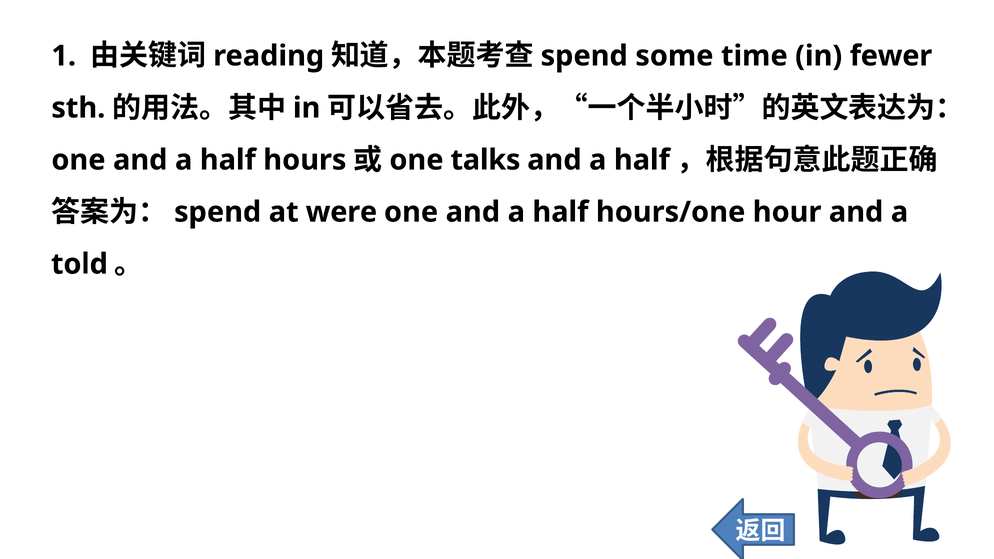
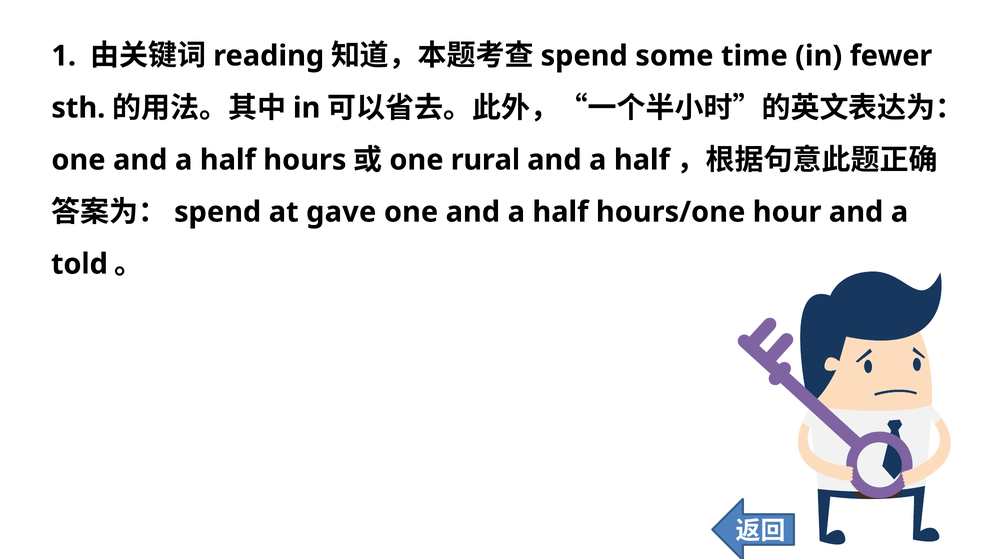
talks: talks -> rural (485, 160)
were: were -> gave (341, 212)
